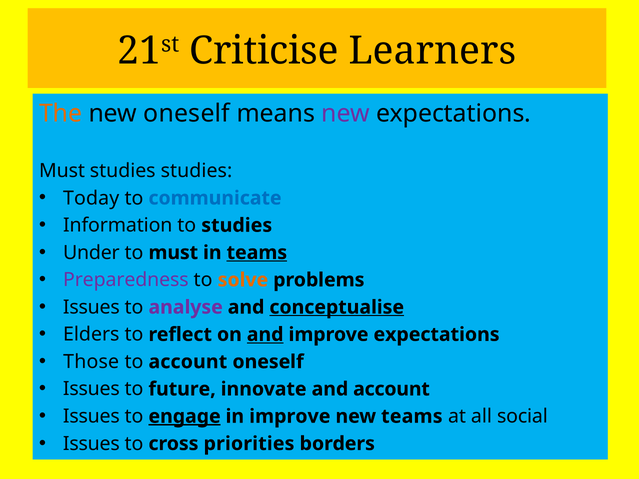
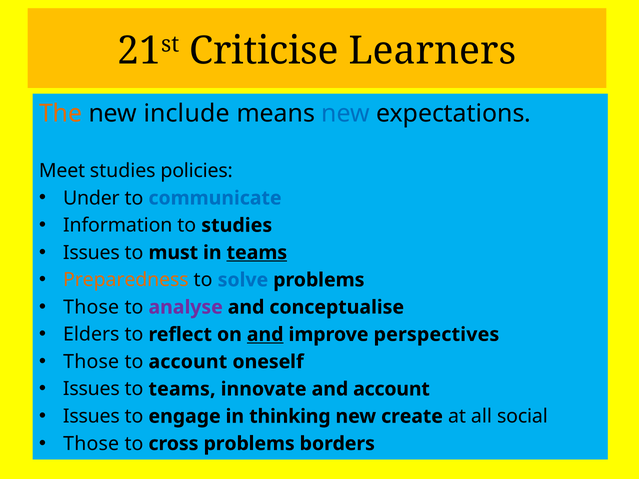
new oneself: oneself -> include (187, 113)
new colour: purple -> blue (346, 113)
Must: Must -> Meet (62, 171)
studies studies: studies -> policies (197, 171)
Today: Today -> Under (91, 198)
Under: Under -> Issues (91, 253)
Preparedness colour: purple -> orange (126, 280)
solve colour: orange -> blue (243, 280)
Issues: Issues -> Those (91, 307)
conceptualise underline: present -> none (337, 307)
improve expectations: expectations -> perspectives (436, 335)
to future: future -> teams (182, 389)
engage underline: present -> none (185, 417)
in improve: improve -> thinking (290, 417)
new teams: teams -> create (412, 417)
Issues: Issues -> Those (91, 444)
cross priorities: priorities -> problems (249, 444)
